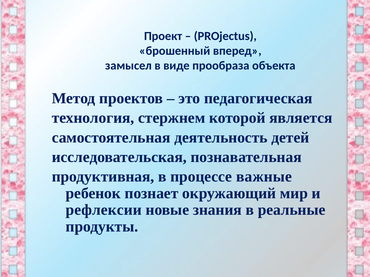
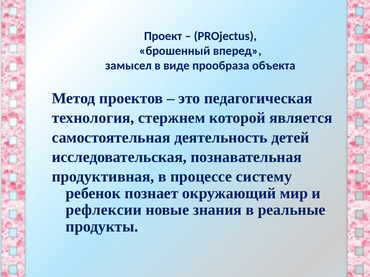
важные: важные -> систему (264, 177)
